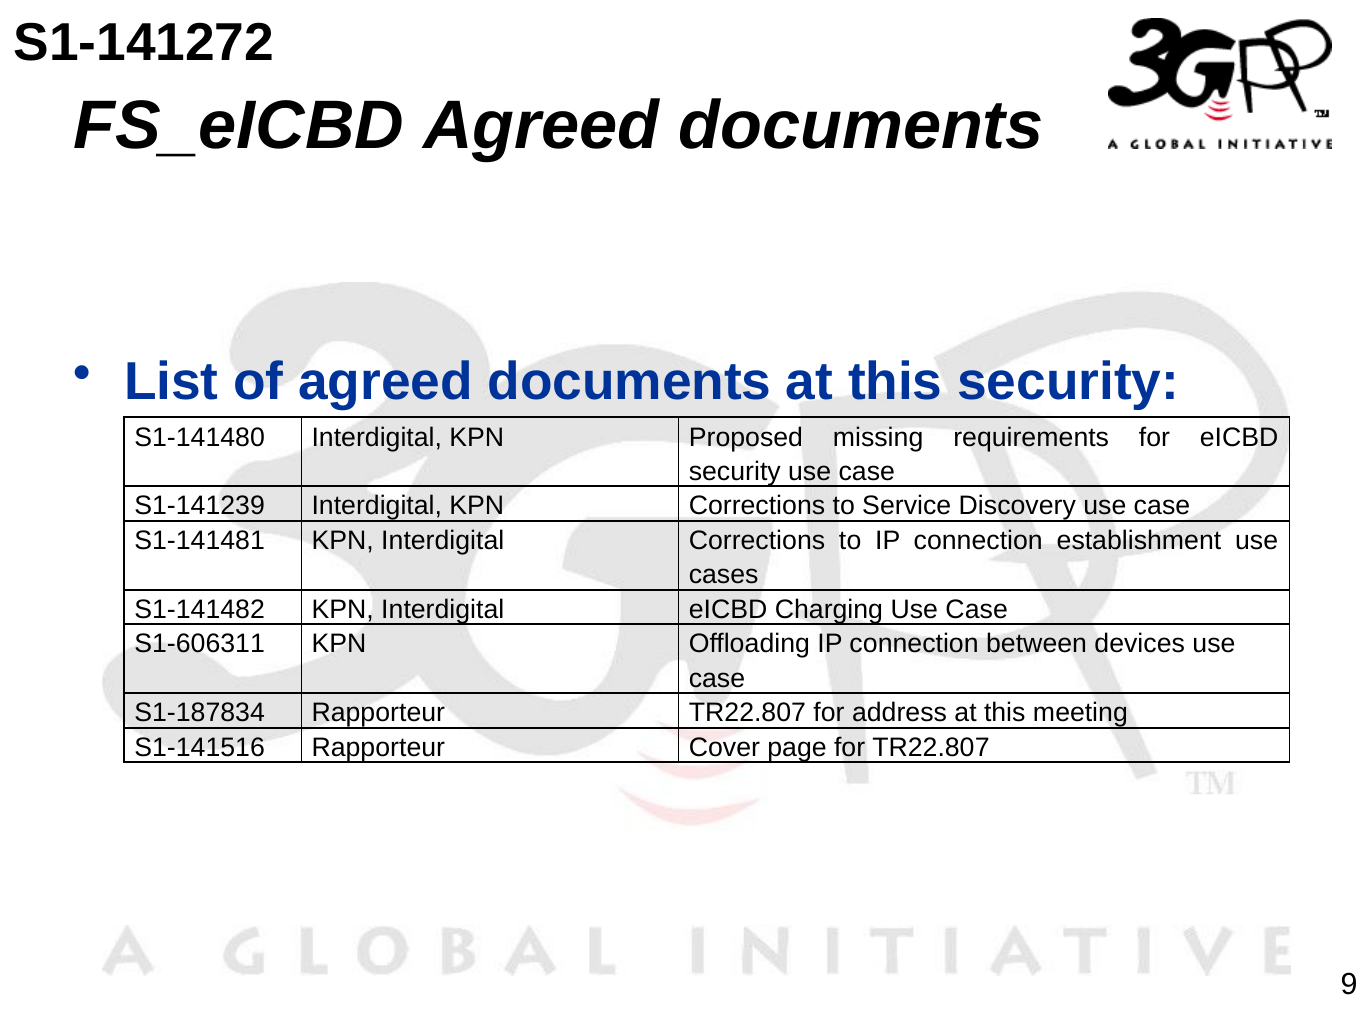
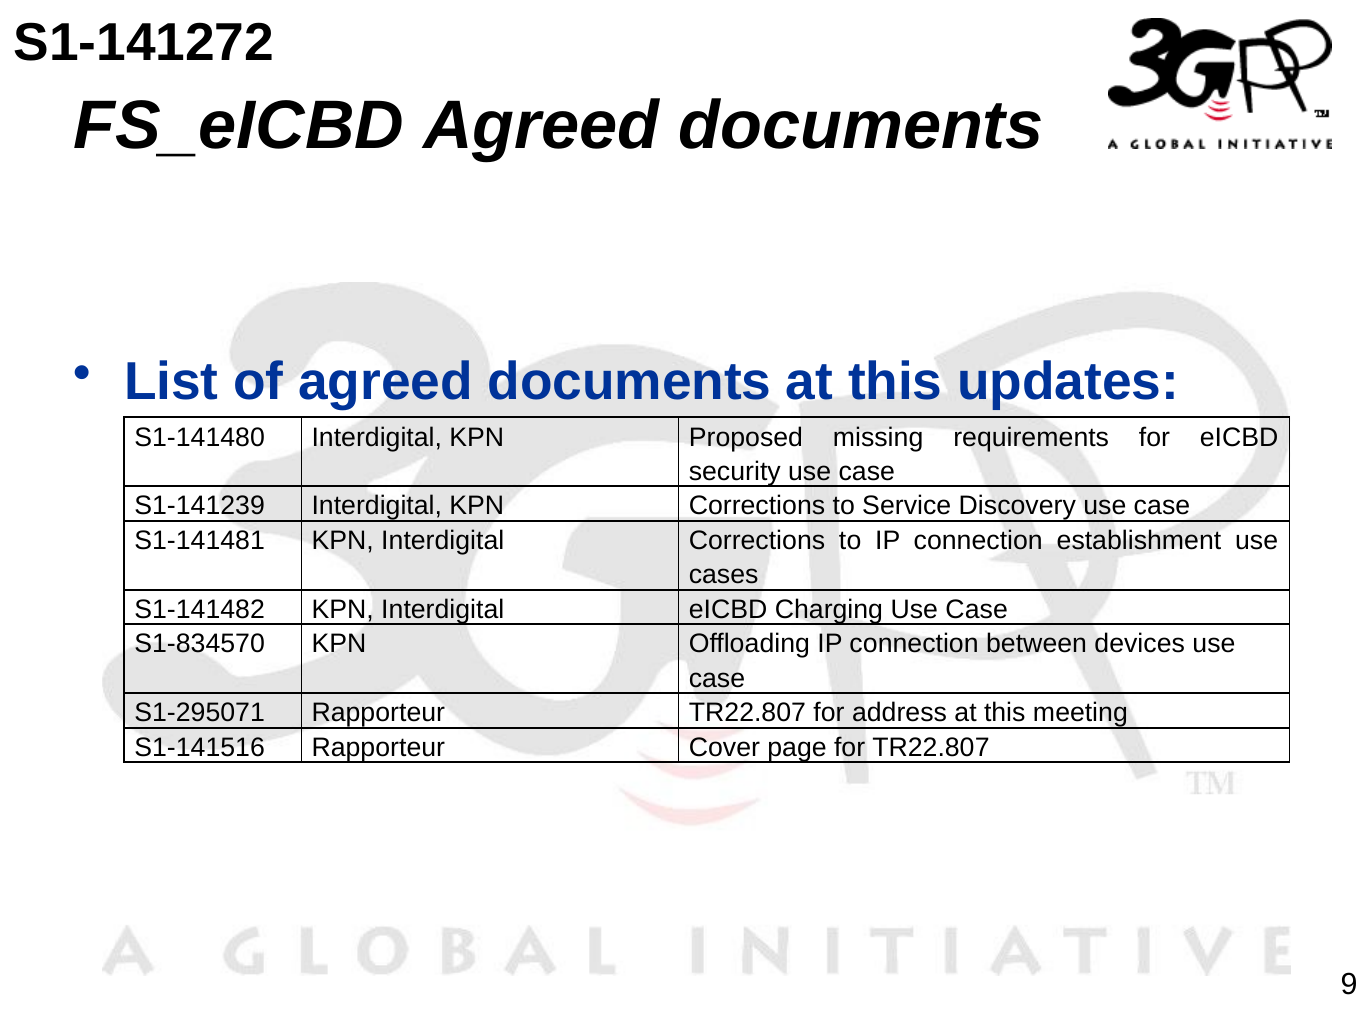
this security: security -> updates (1068, 382)
S1-606311: S1-606311 -> S1-834570 (200, 644)
S1-187834: S1-187834 -> S1-295071 (200, 713)
